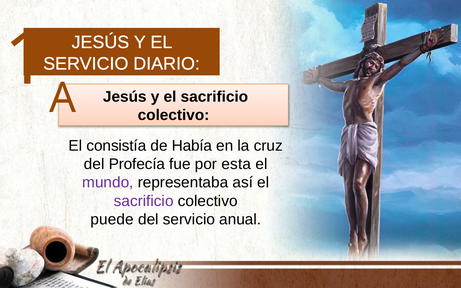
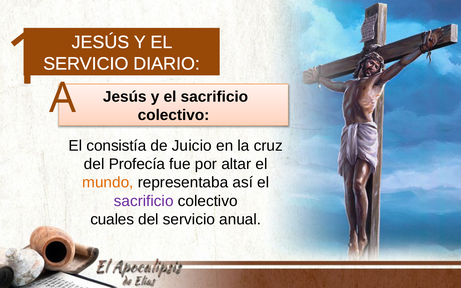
Había: Había -> Juicio (192, 146)
esta: esta -> altar (236, 164)
mundo colour: purple -> orange (108, 183)
puede: puede -> cuales (112, 219)
